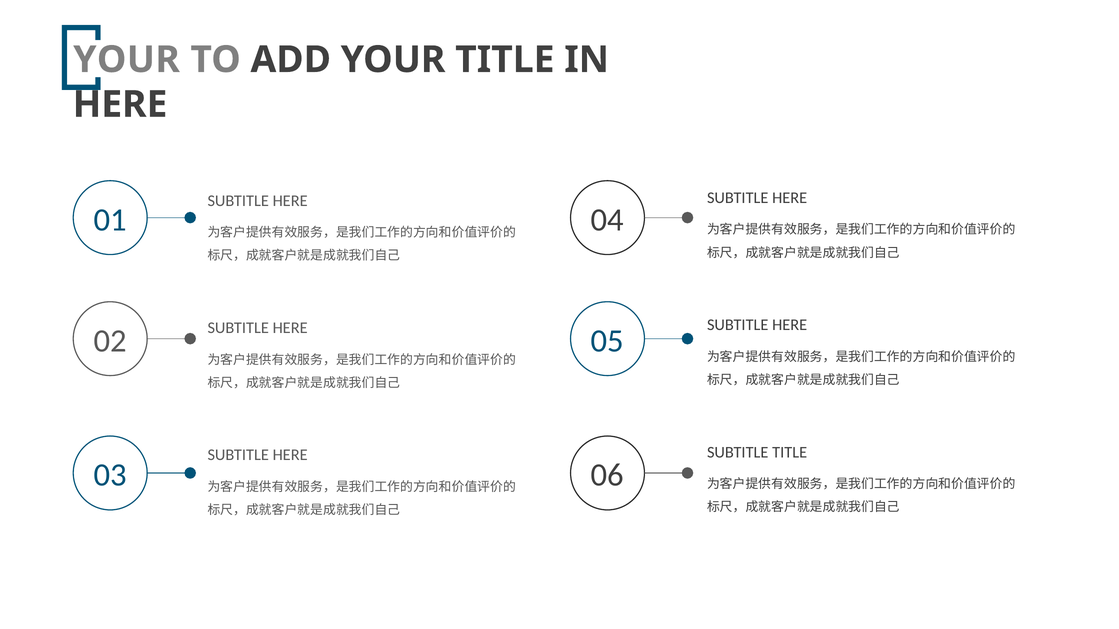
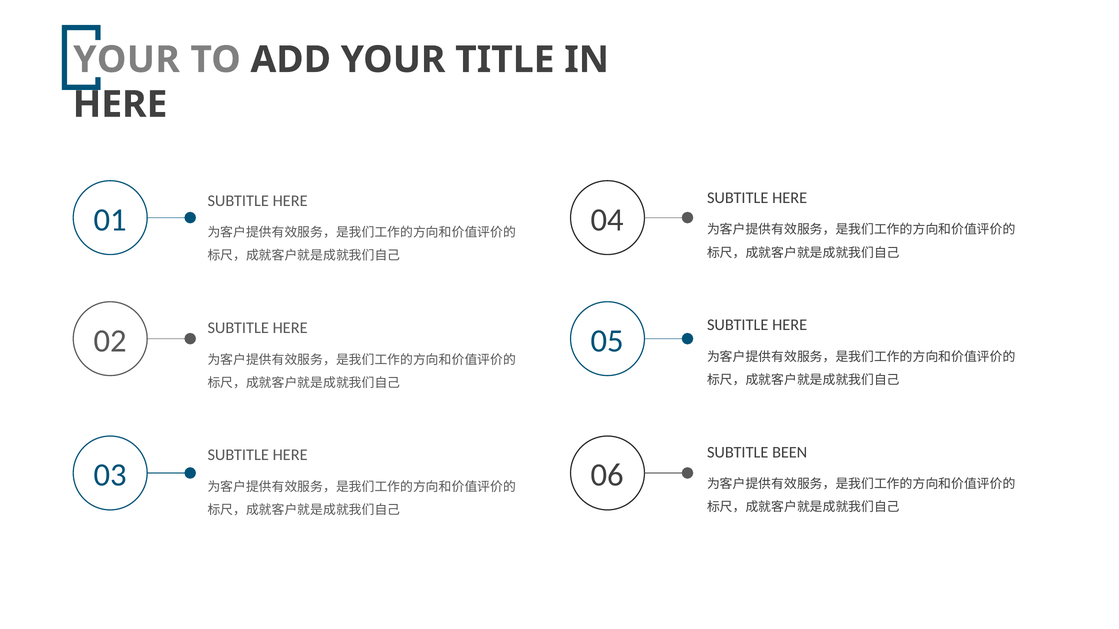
SUBTITLE TITLE: TITLE -> BEEN (790, 452)
